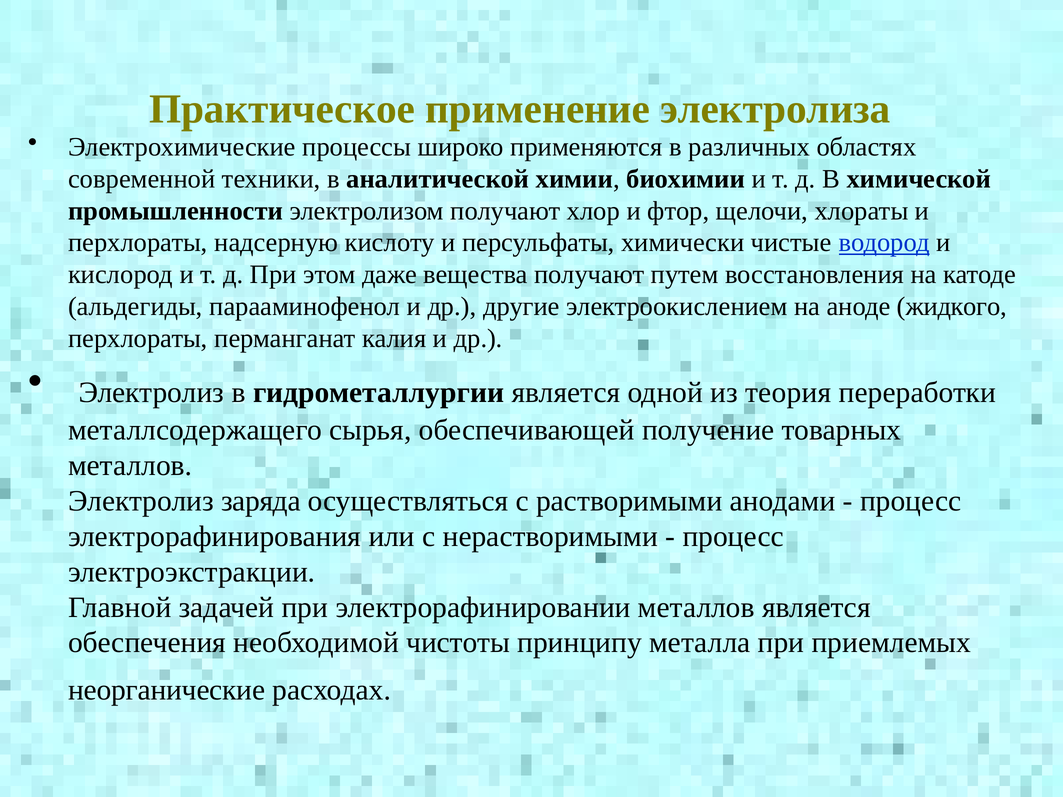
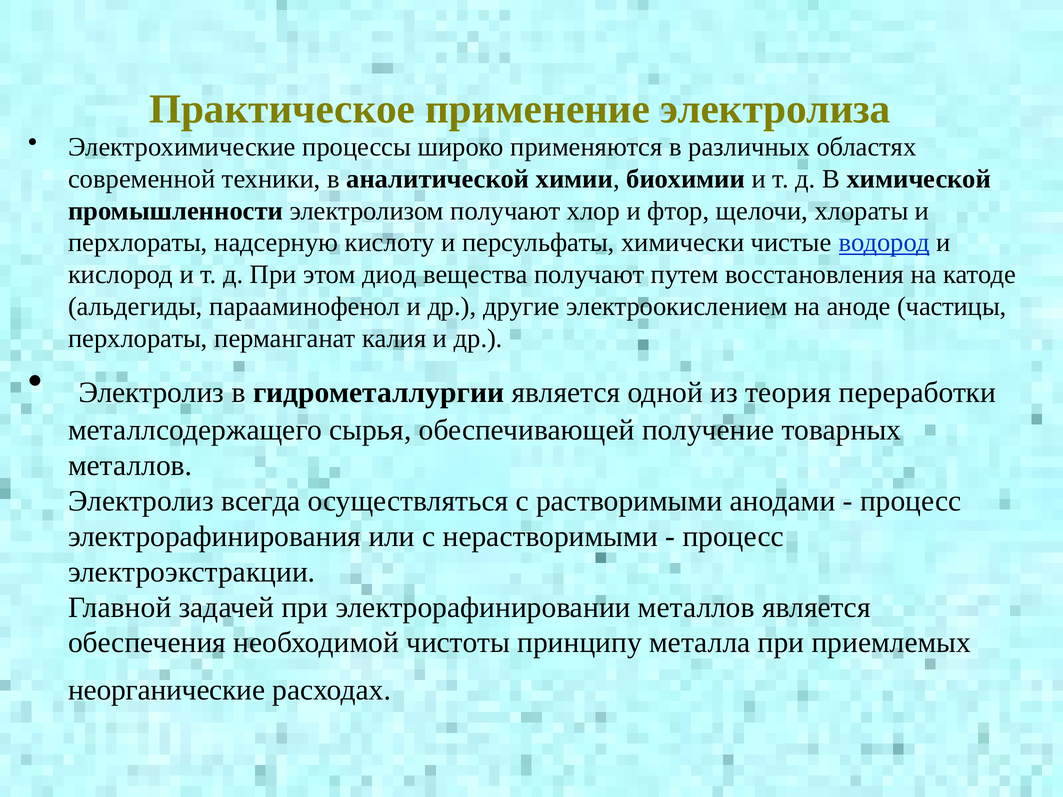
даже: даже -> диод (389, 275)
жидкого: жидкого -> частицы (952, 307)
заряда: заряда -> всегда (261, 501)
